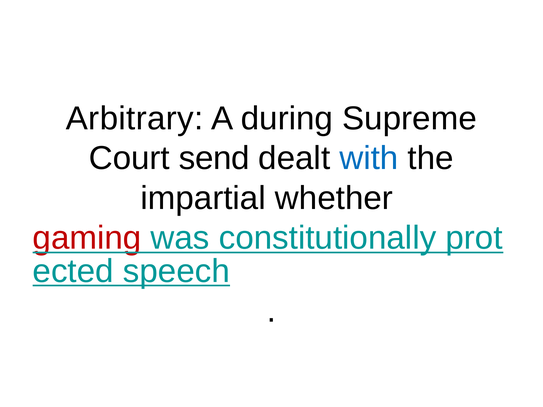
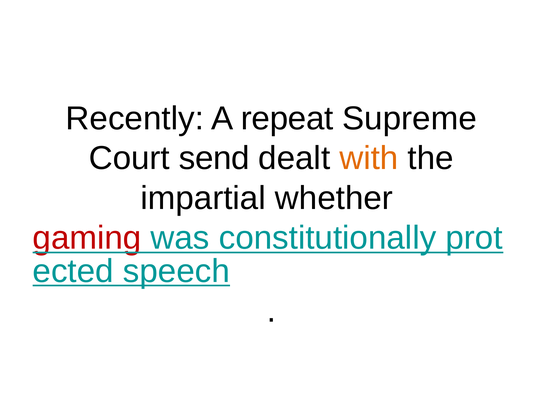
Arbitrary: Arbitrary -> Recently (135, 119)
during: during -> repeat (287, 119)
with colour: blue -> orange (369, 158)
